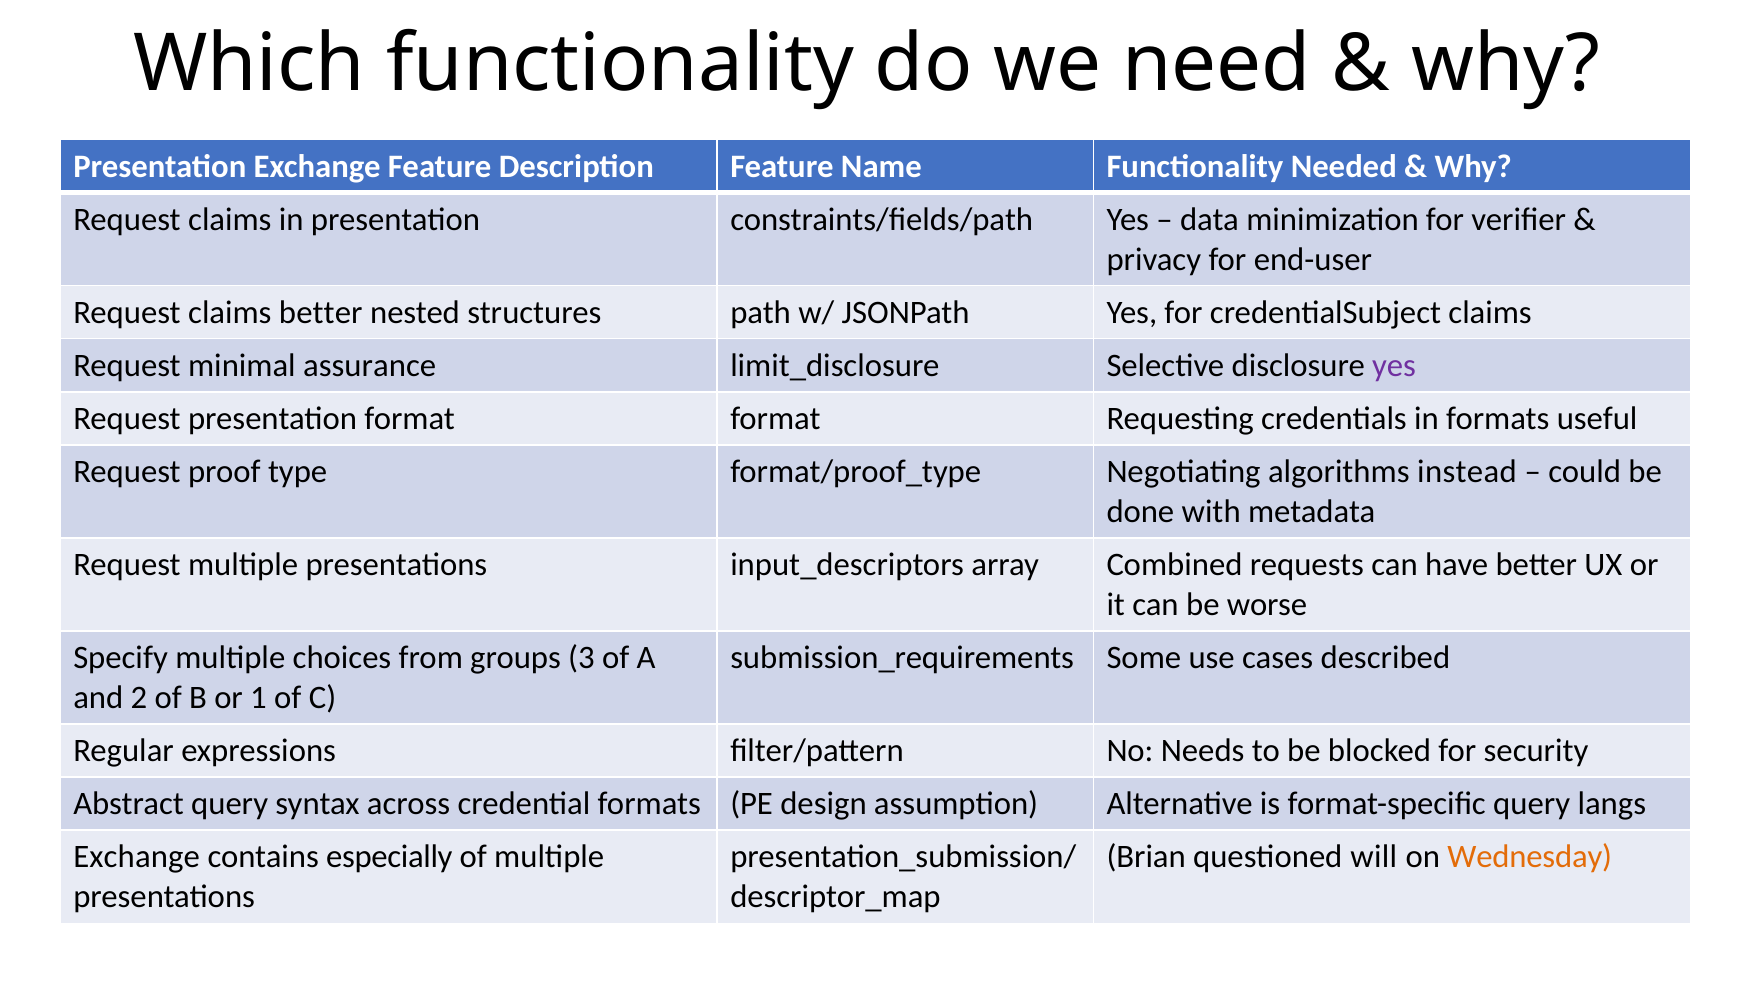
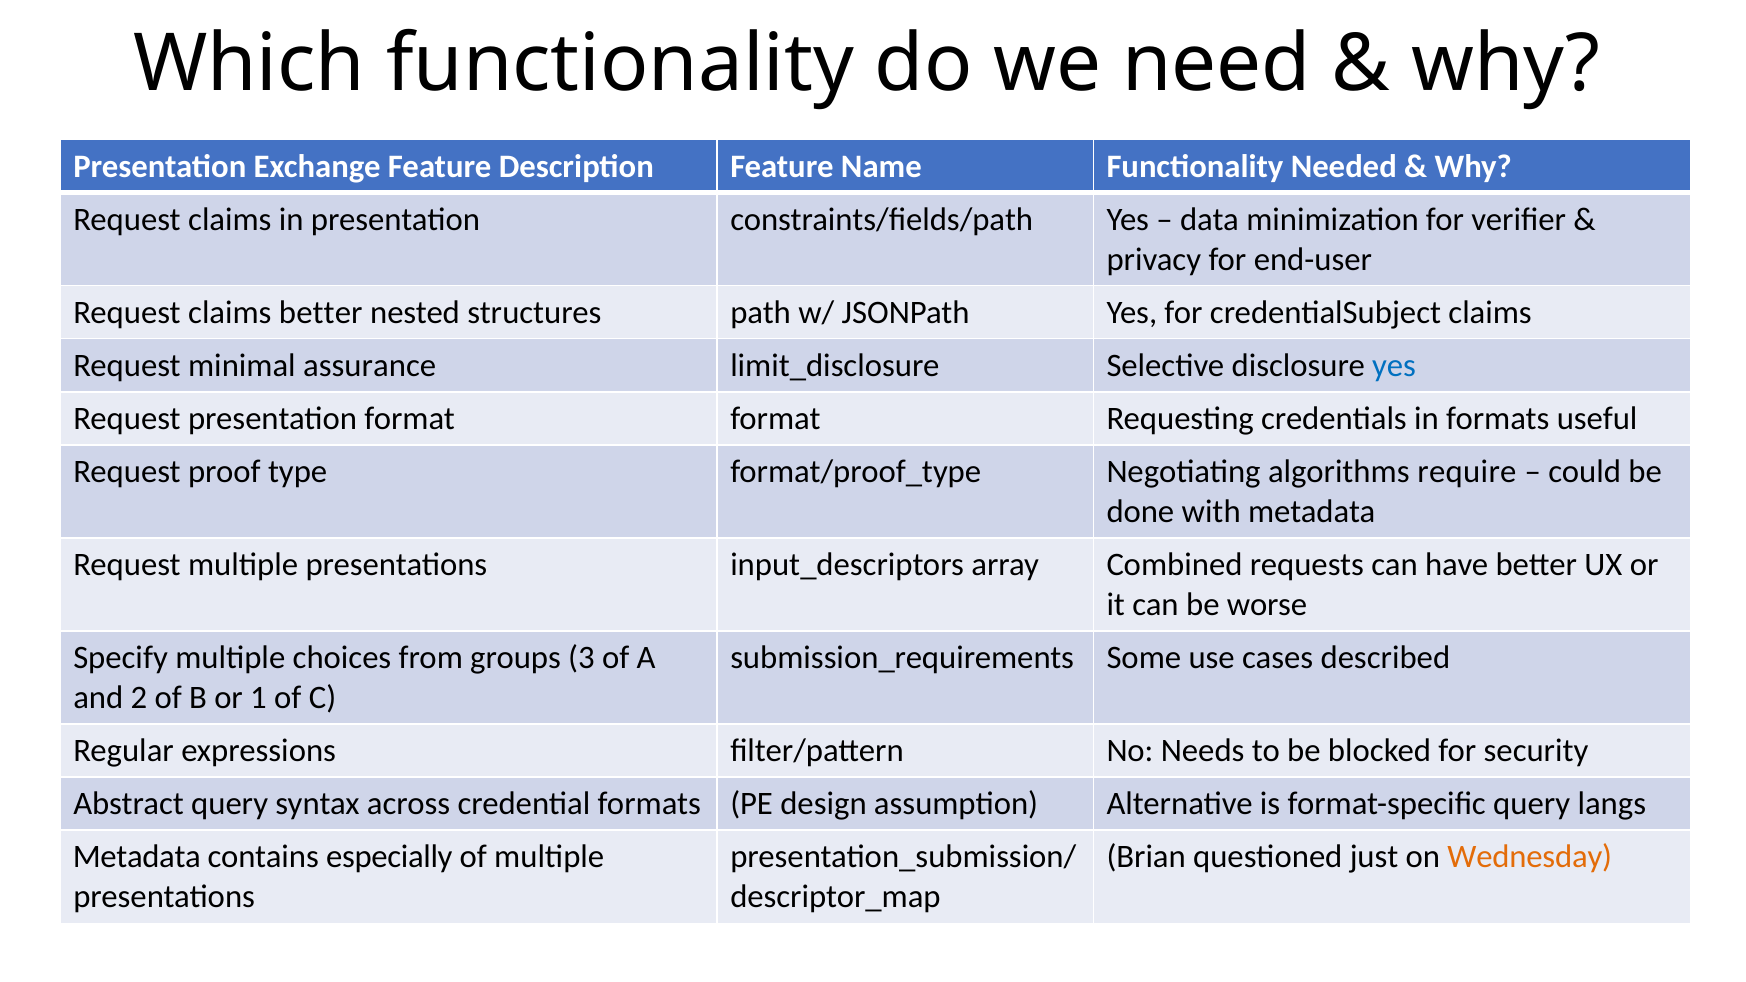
yes colour: purple -> blue (1394, 366)
instead: instead -> require (1467, 472)
Exchange: Exchange -> Metadata (137, 857)
will: will -> just (1374, 857)
